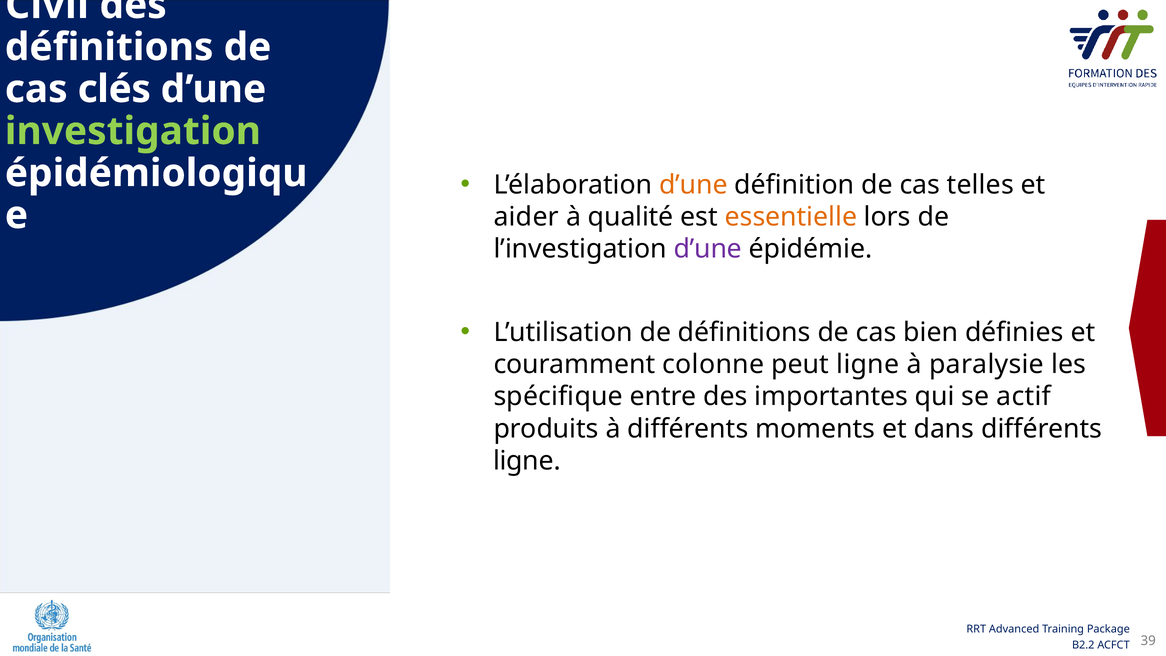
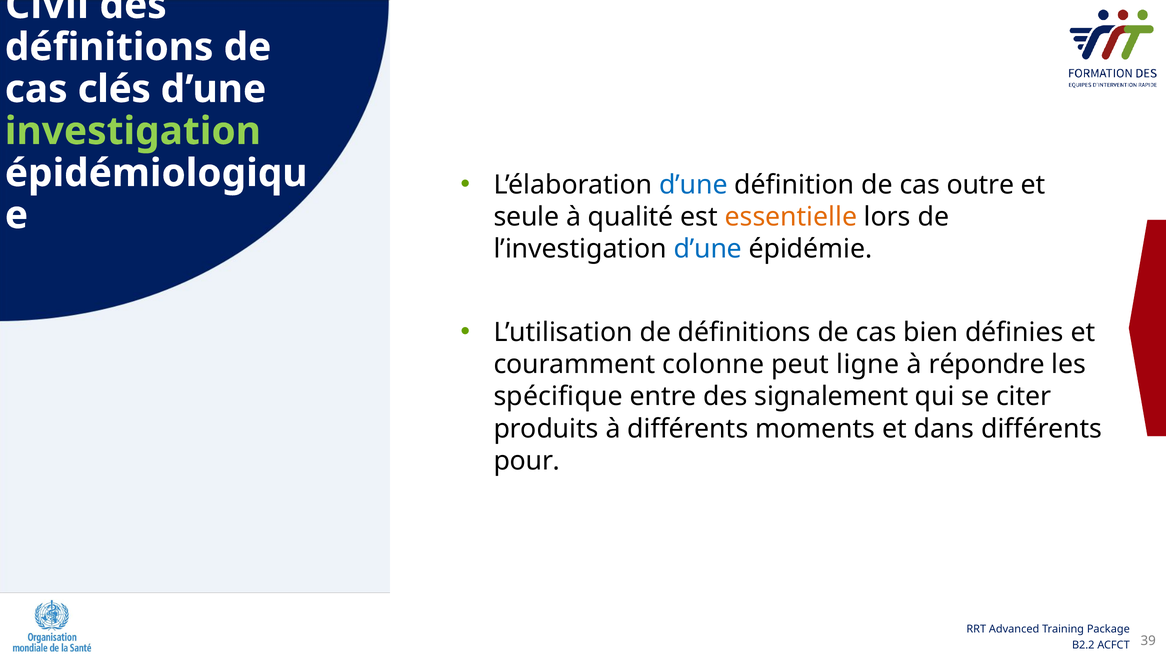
d’une colour: orange -> blue (693, 185)
telles: telles -> outre (981, 185)
aider: aider -> seule (526, 217)
d’une colour: purple -> blue (708, 249)
paralysie: paralysie -> répondre (987, 365)
importantes: importantes -> signalement (831, 397)
actif: actif -> citer (1024, 397)
ligne: ligne -> pour (527, 461)
